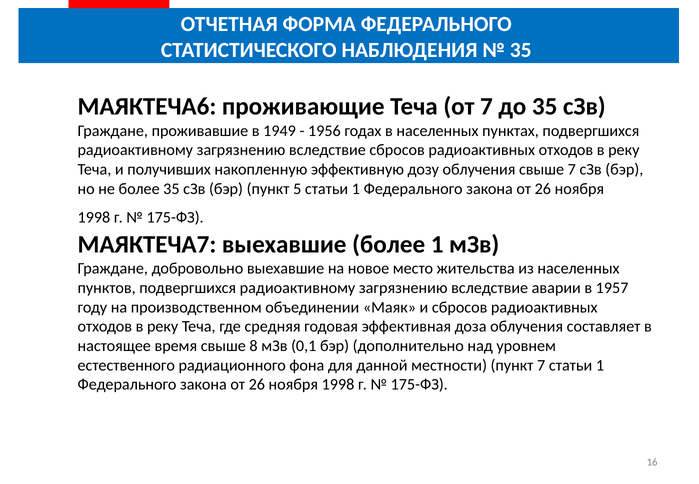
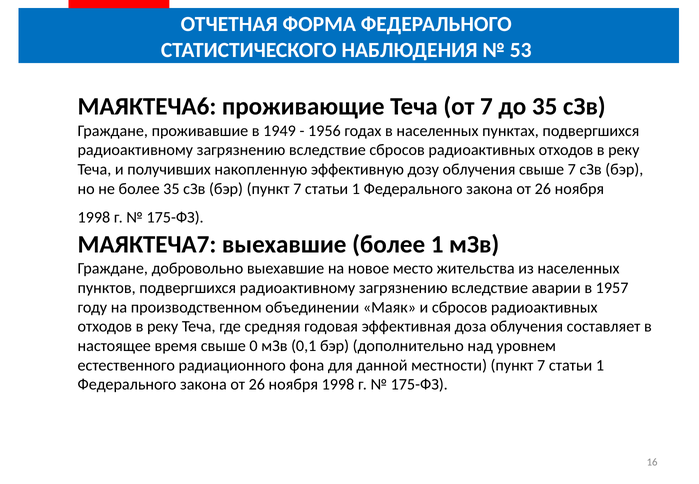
35: 35 -> 53 (521, 50)
бэр пункт 5: 5 -> 7 (297, 189)
8: 8 -> 0 (254, 346)
